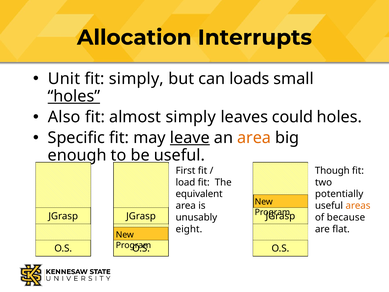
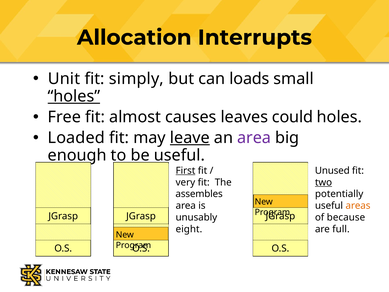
Also: Also -> Free (64, 117)
almost simply: simply -> causes (191, 117)
Specific: Specific -> Loaded (76, 138)
area colour: orange -> purple (254, 138)
First underline: none -> present (185, 170)
Though: Though -> Unused (332, 170)
load: load -> very (185, 182)
two underline: none -> present (324, 182)
equivalent: equivalent -> assembles (199, 194)
flat: flat -> full (341, 229)
